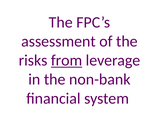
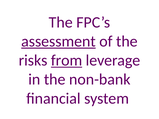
assessment underline: none -> present (58, 41)
